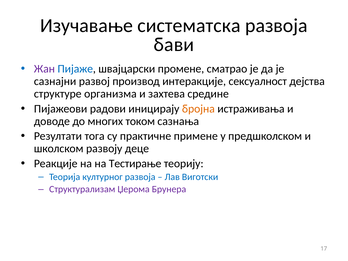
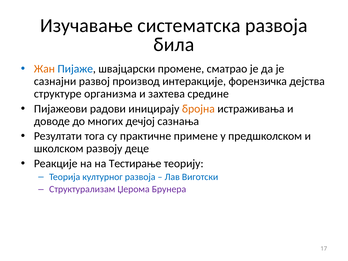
бави: бави -> била (174, 45)
Жан colour: purple -> orange (44, 69)
сексуалност: сексуалност -> форензичка (258, 81)
током: током -> дечјој (140, 121)
